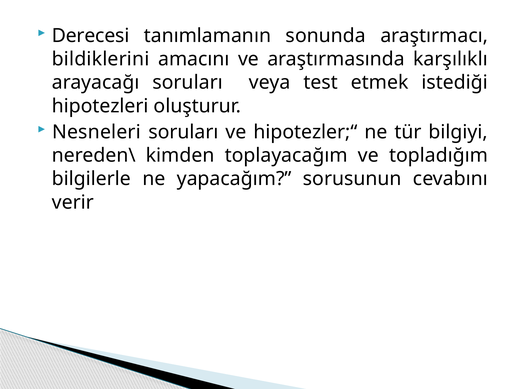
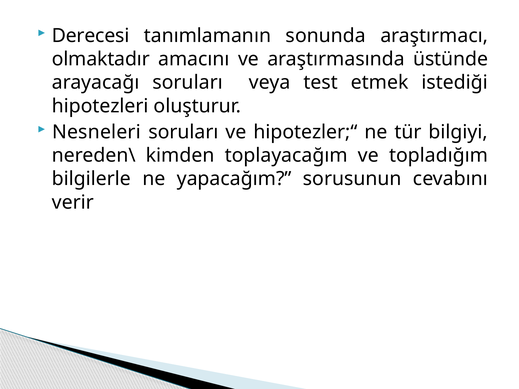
bildiklerini: bildiklerini -> olmaktadır (101, 59)
karşılıklı: karşılıklı -> üstünde (451, 59)
